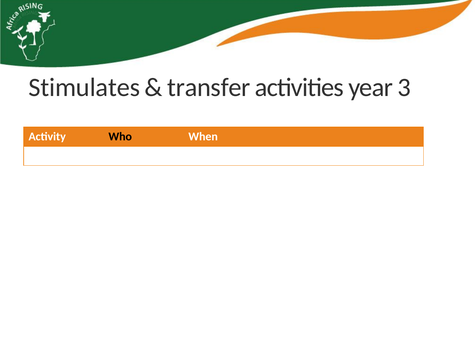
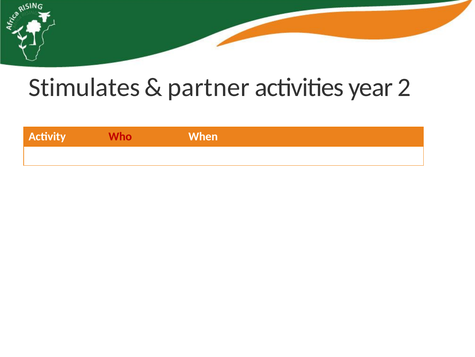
transfer: transfer -> partner (209, 87)
3: 3 -> 2 (404, 87)
Who colour: black -> red (120, 136)
